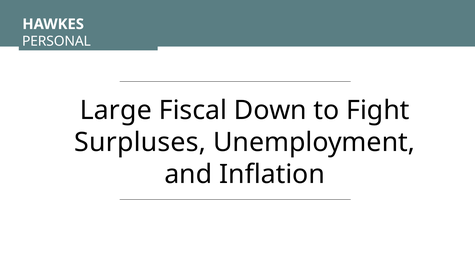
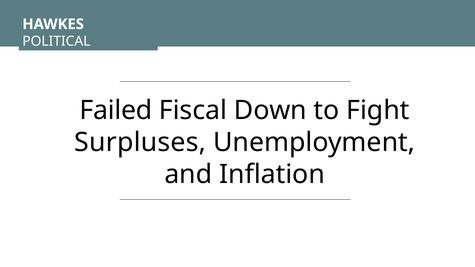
PERSONAL: PERSONAL -> POLITICAL (56, 41)
Large: Large -> Failed (116, 110)
